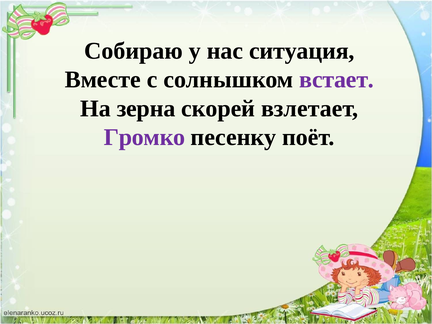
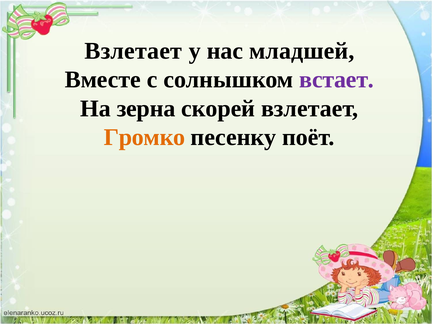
Собираю: Собираю -> Взлетает (133, 51)
ситуация: ситуация -> младшей (302, 51)
Громко colour: purple -> orange (144, 137)
